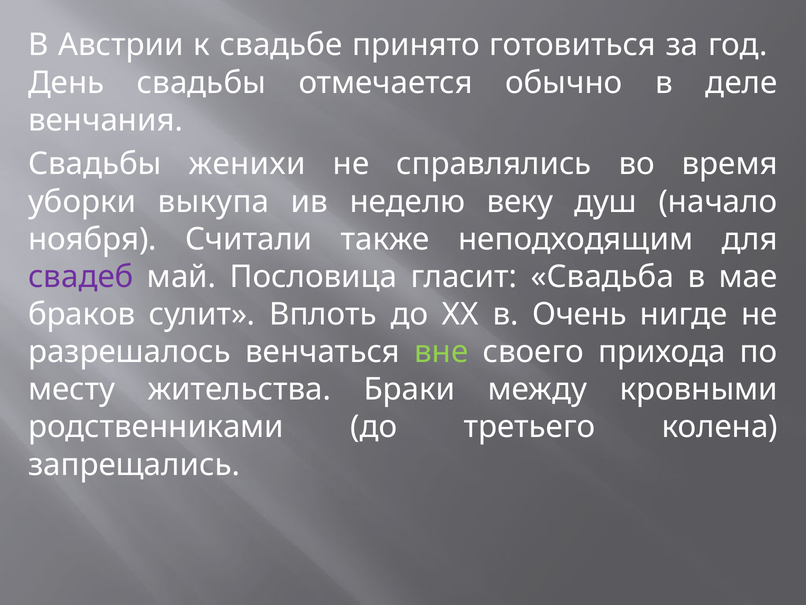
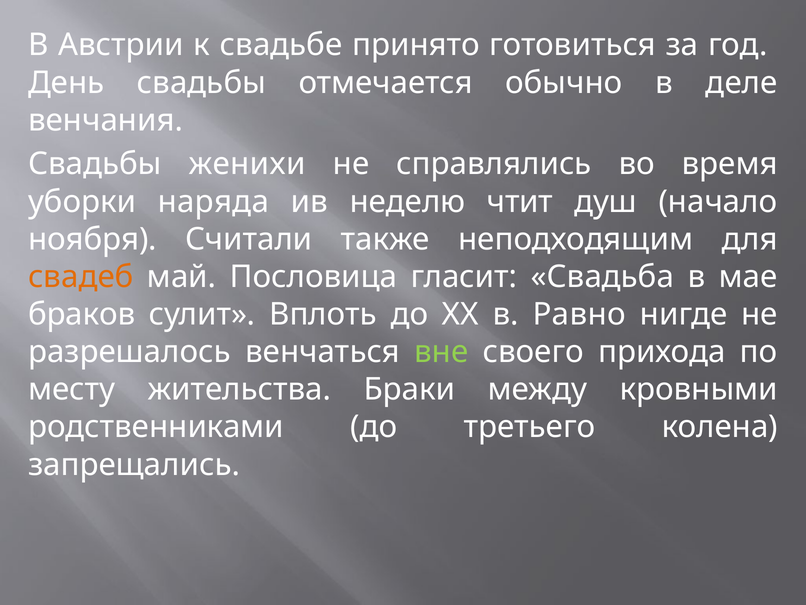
выкупа: выкупа -> наряда (214, 201)
веку: веку -> чтит (520, 201)
свадеб colour: purple -> orange (81, 277)
Очень: Очень -> Равно (579, 314)
